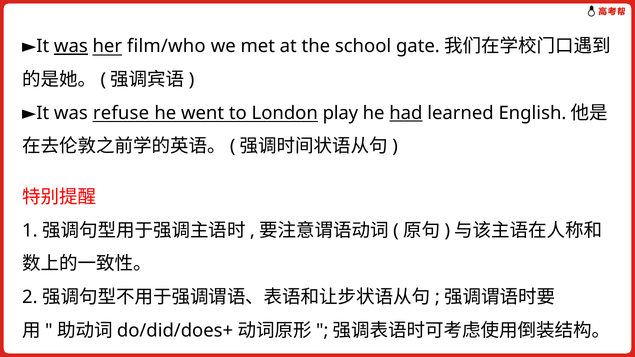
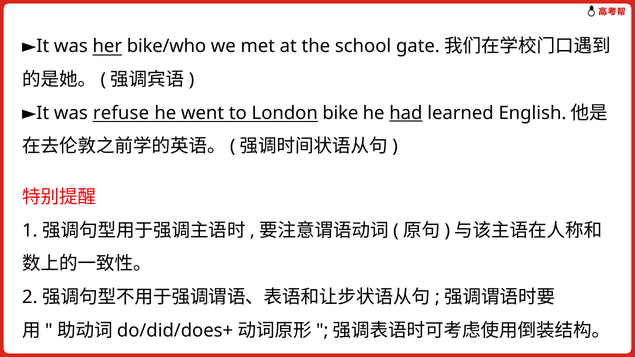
was underline: present -> none (71, 46)
film/who: film/who -> bike/who (167, 46)
play: play -> bike (340, 113)
